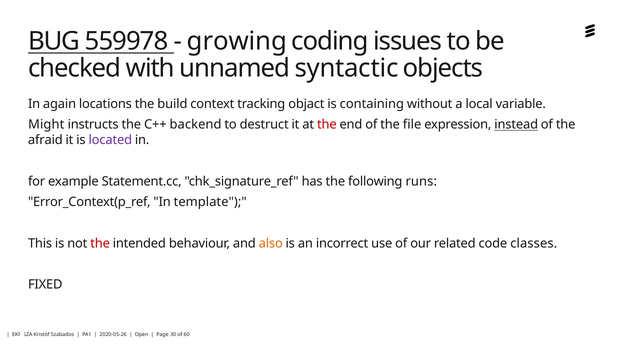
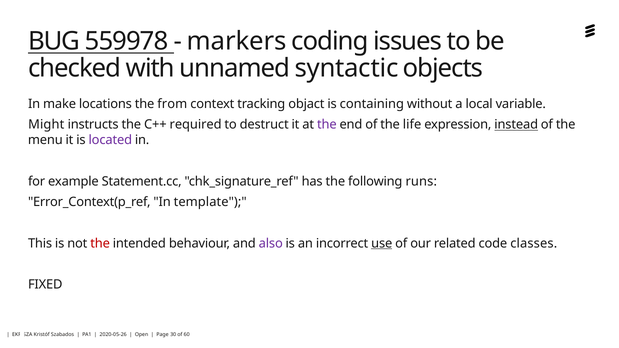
growing: growing -> markers (237, 41)
again: again -> make (60, 104)
build: build -> from (172, 104)
backend: backend -> required (196, 125)
the colour: red -> purple (327, 125)
file: file -> life (412, 125)
afraid: afraid -> menu (45, 140)
also colour: orange -> purple (271, 243)
use underline: none -> present (382, 243)
